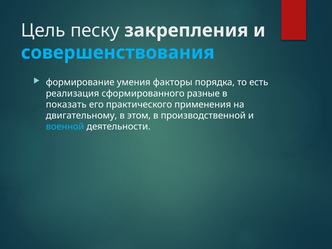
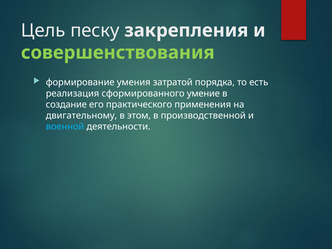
совершенствования colour: light blue -> light green (118, 53)
факторы: факторы -> затратой (173, 82)
разные: разные -> умение (203, 93)
показать: показать -> создание (66, 105)
